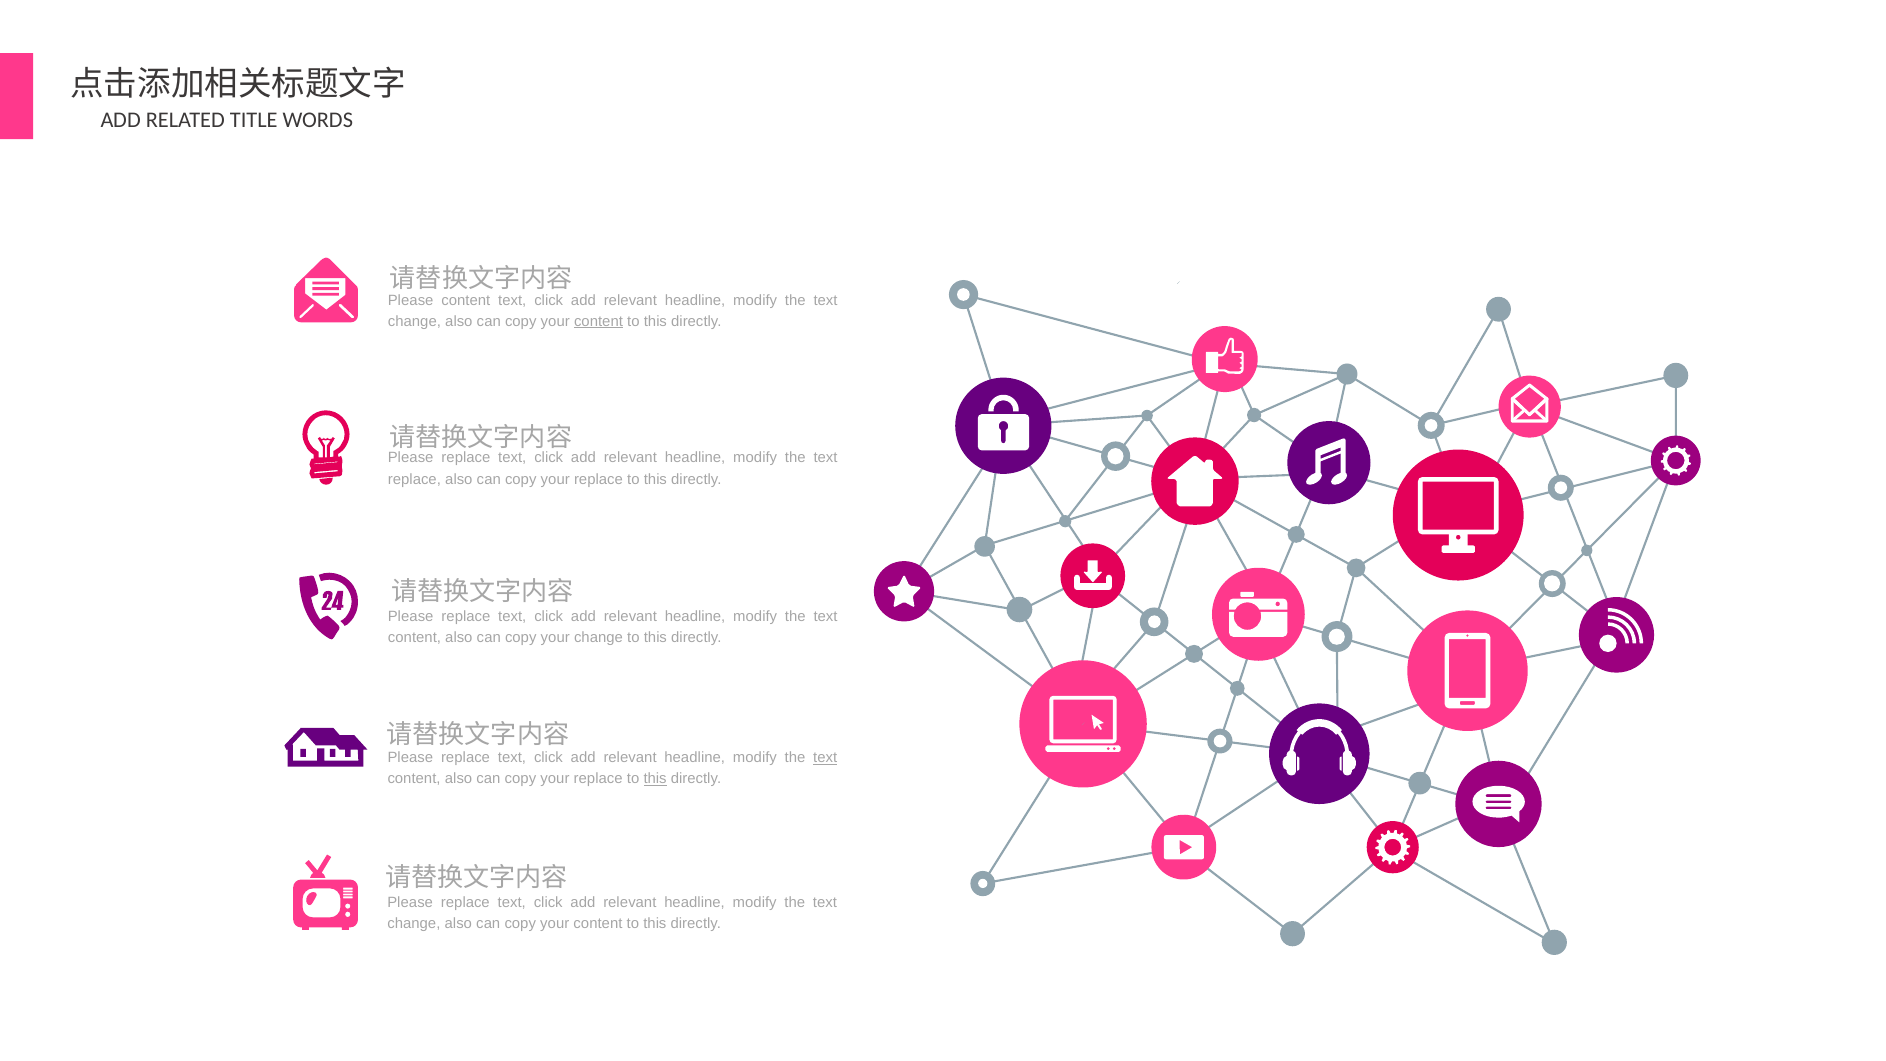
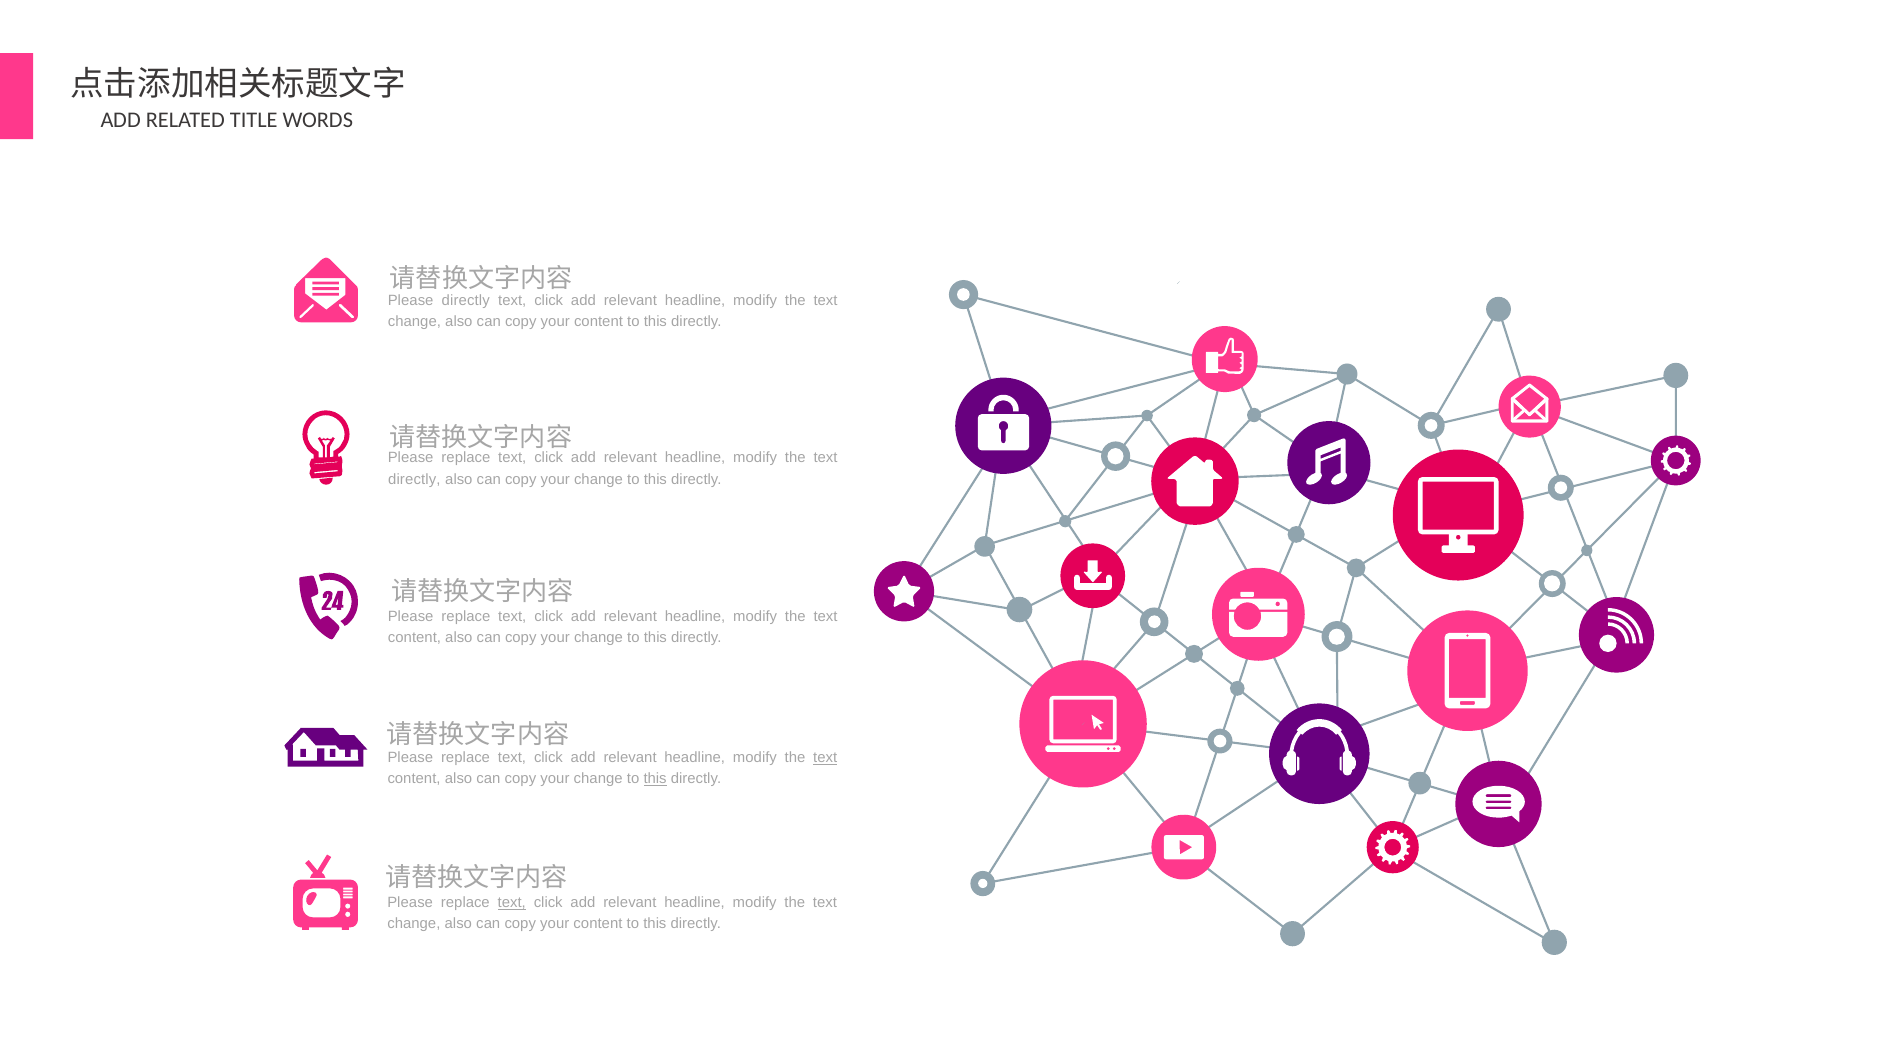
Please content: content -> directly (466, 300)
content underline: present -> none (598, 321)
replace: replace -> directly (414, 479)
replace: replace -> change (598, 479)
replace: replace -> change (598, 779)
text underline: none -> present (512, 902)
